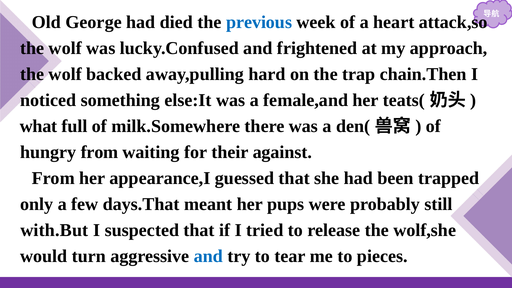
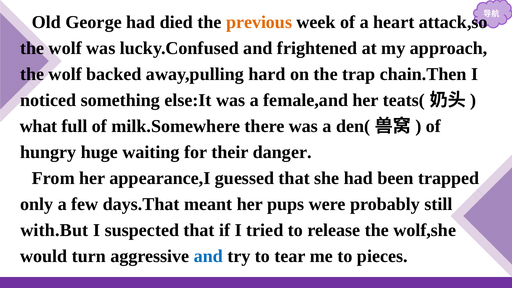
previous colour: blue -> orange (259, 22)
hungry from: from -> huge (99, 152)
against: against -> danger (282, 152)
